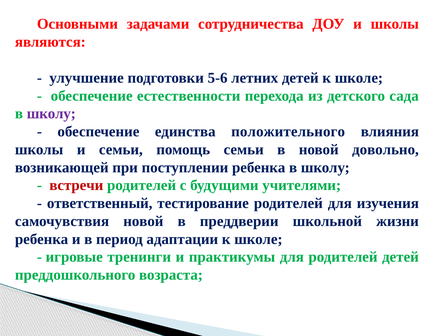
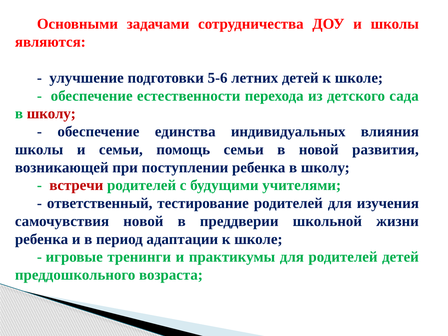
школу colour: purple -> red (51, 114)
положительного: положительного -> индивидуальных (288, 132)
довольно: довольно -> развития (385, 150)
